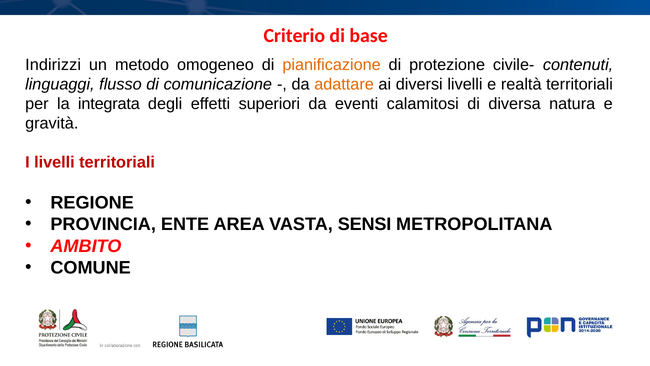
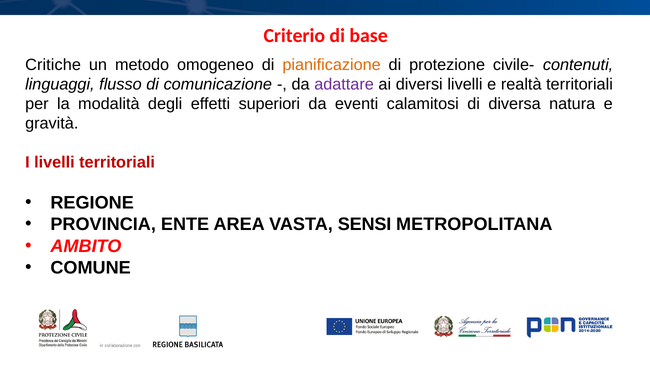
Indirizzi: Indirizzi -> Critiche (53, 65)
adattare colour: orange -> purple (344, 84)
integrata: integrata -> modalità (109, 104)
